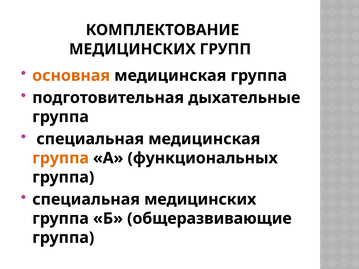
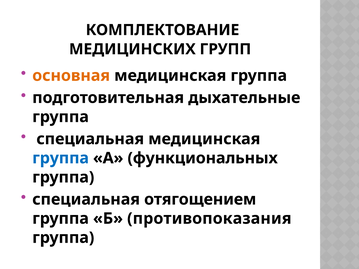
группа colour: orange -> blue (61, 158)
специальная медицинских: медицинских -> отягощением (200, 200)
общеразвивающие: общеразвивающие -> противопоказания (209, 219)
